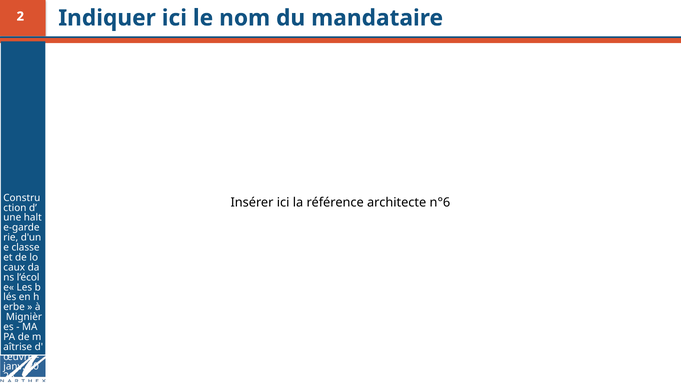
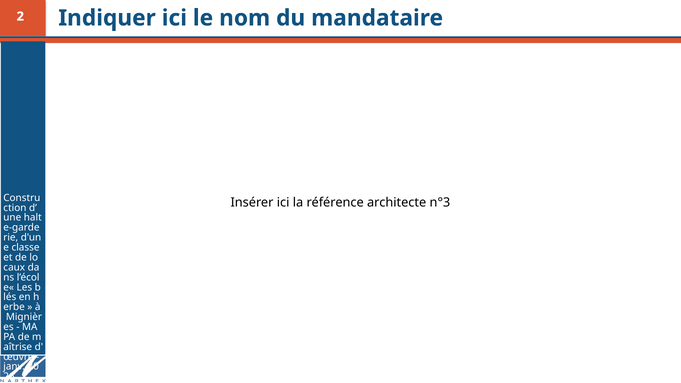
n°6: n°6 -> n°3 (440, 203)
